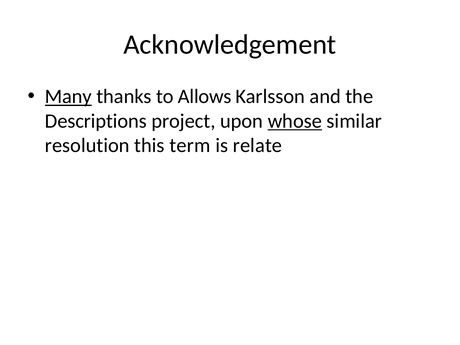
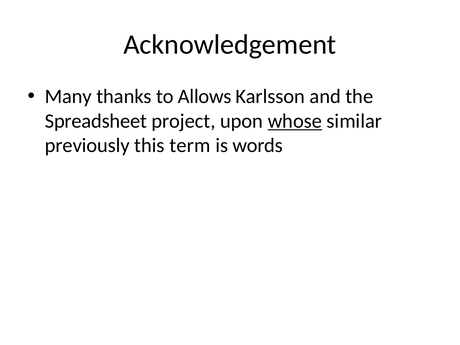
Many underline: present -> none (68, 96)
Descriptions: Descriptions -> Spreadsheet (96, 121)
resolution: resolution -> previously (87, 146)
relate: relate -> words (258, 146)
